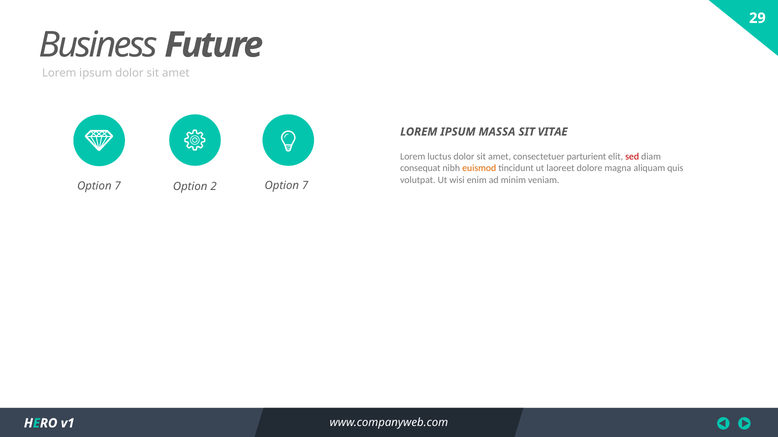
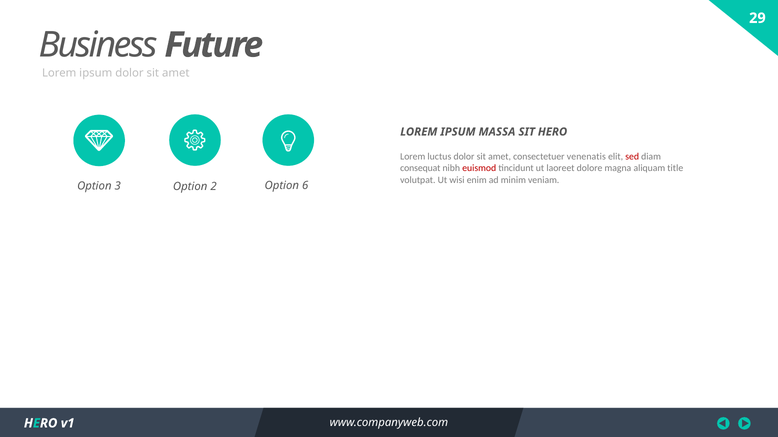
SIT VITAE: VITAE -> HERO (553, 132)
parturient: parturient -> venenatis (586, 157)
euismod colour: orange -> red (479, 168)
quis: quis -> title (675, 168)
7: 7 -> 3 (118, 186)
2 Option 7: 7 -> 6 (305, 186)
